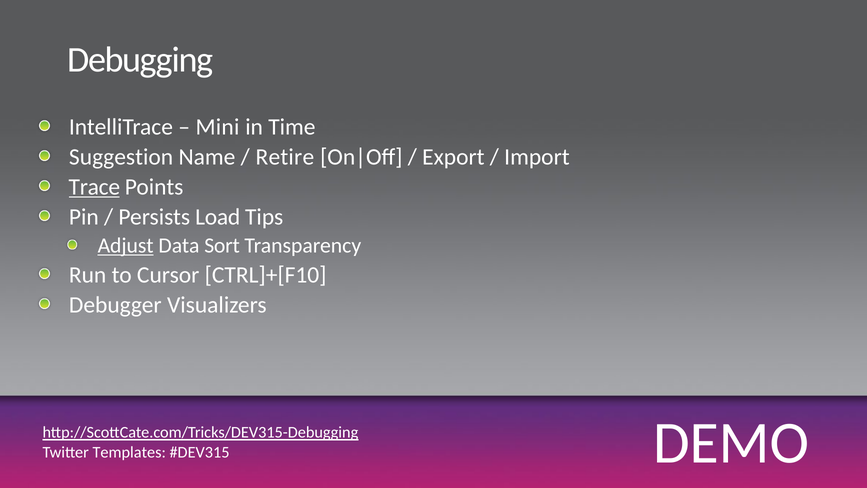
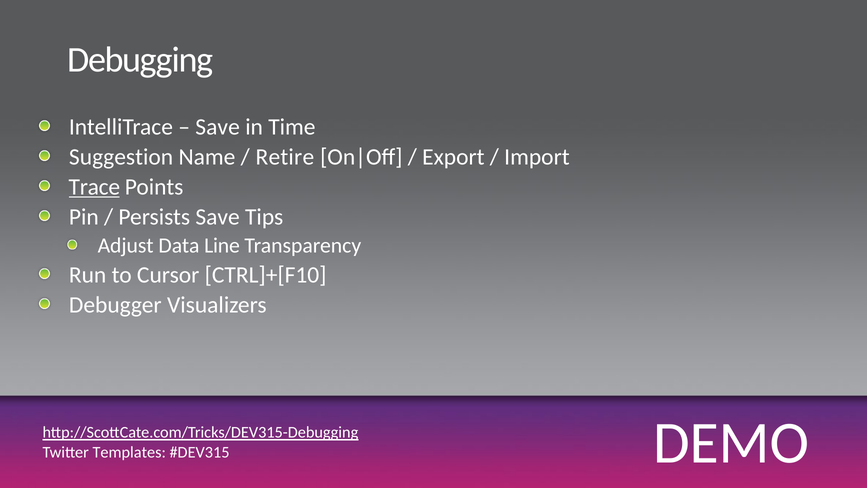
Mini: Mini -> Save (218, 127)
Persists Load: Load -> Save (218, 217)
Adjust underline: present -> none (126, 246)
Sort: Sort -> Line (222, 246)
